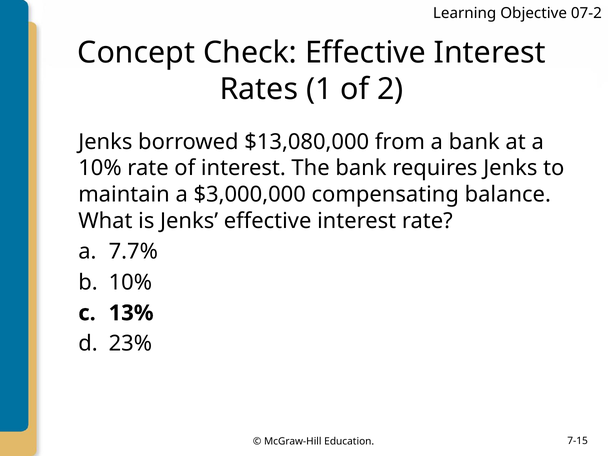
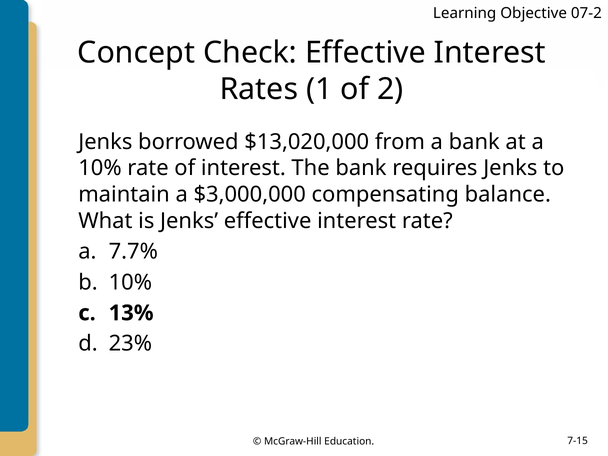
$13,080,000: $13,080,000 -> $13,020,000 (307, 142)
